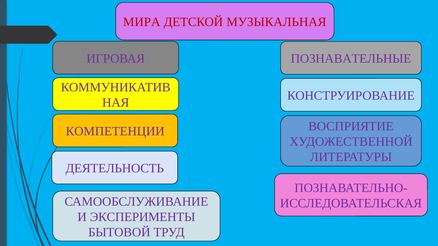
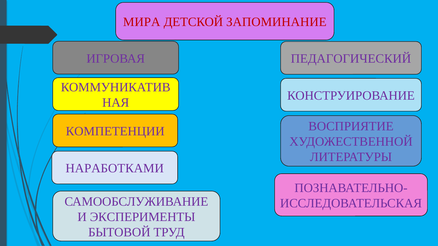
МУЗЫКАЛЬНАЯ: МУЗЫКАЛЬНАЯ -> ЗАПОМИНАНИЕ (276, 22)
ПОЗНАВАТЕЛЬНЫЕ: ПОЗНАВАТЕЛЬНЫЕ -> ПЕДАГОГИЧЕСКИЙ (351, 59)
ДЕЯТЕЛЬНОСТЬ: ДЕЯТЕЛЬНОСТЬ -> НАРАБОТКАМИ (115, 169)
